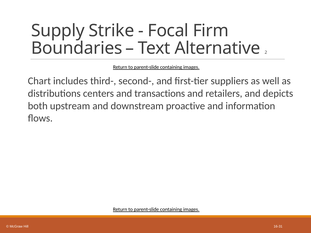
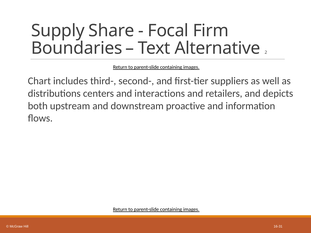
Strike: Strike -> Share (111, 31)
transactions: transactions -> interactions (160, 94)
